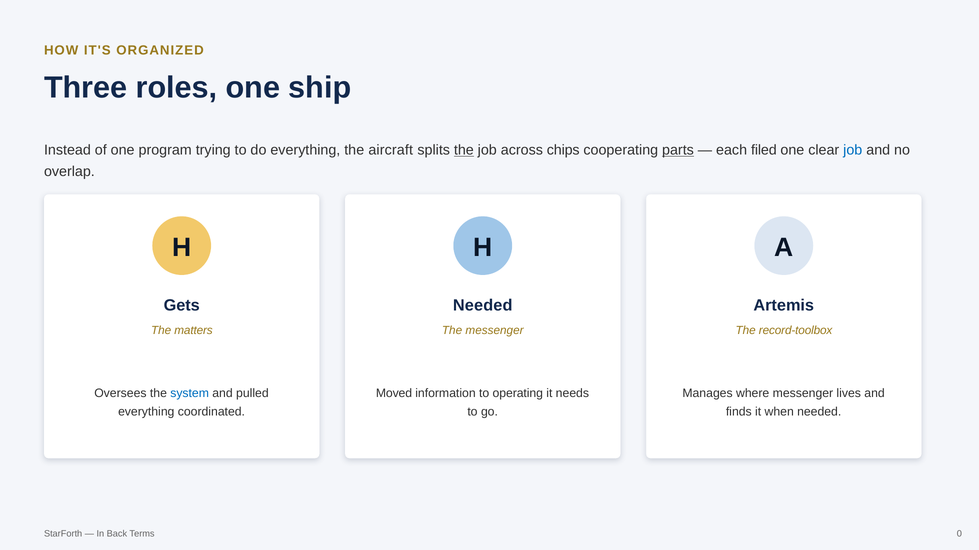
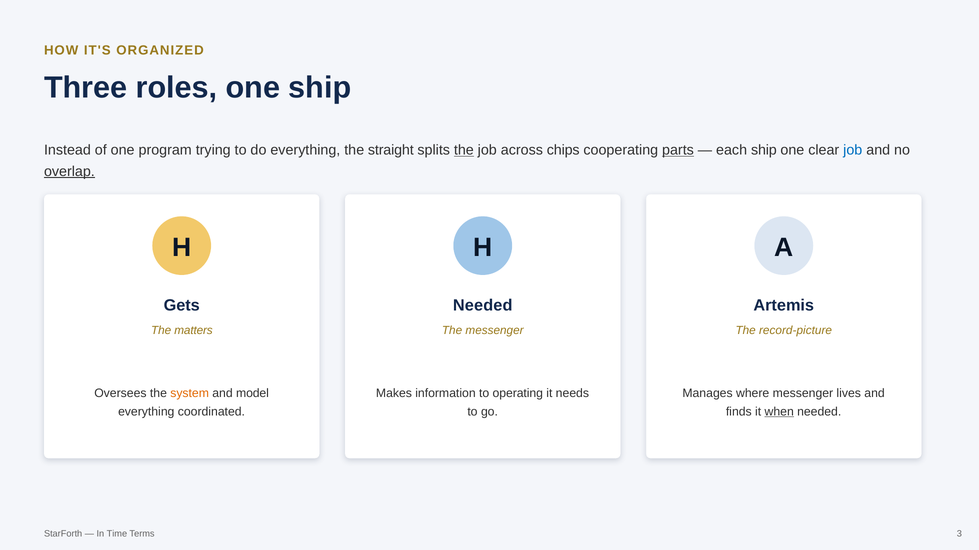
aircraft: aircraft -> straight (391, 150)
each filed: filed -> ship (764, 150)
overlap underline: none -> present (69, 172)
record-toolbox: record-toolbox -> record-picture (796, 331)
system colour: blue -> orange (190, 394)
pulled: pulled -> model (252, 394)
Moved: Moved -> Makes (394, 394)
when underline: none -> present (779, 412)
Back: Back -> Time (117, 534)
0: 0 -> 3 (959, 534)
